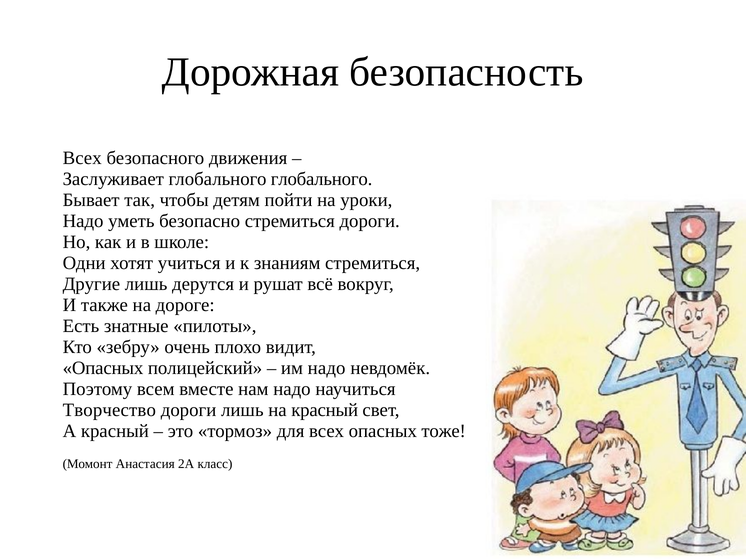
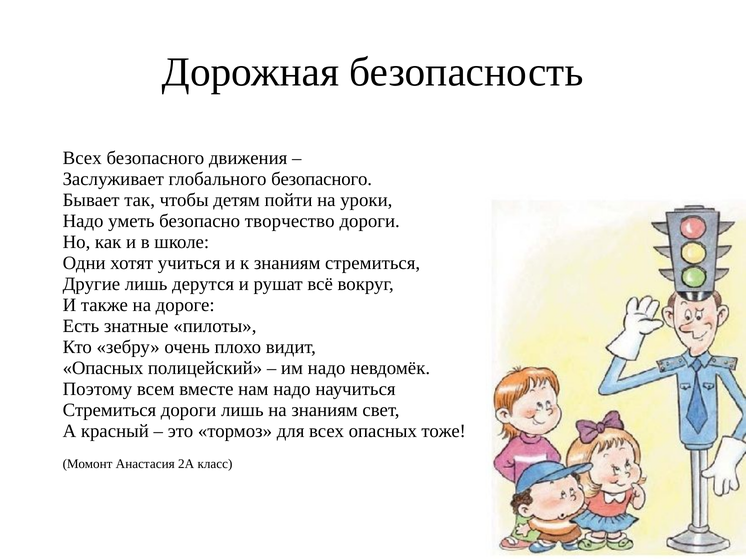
глобального глобального: глобального -> безопасного (322, 179)
безопасно стремиться: стремиться -> творчество (290, 221)
Творчество: Творчество -> Стремиться (109, 410)
на красный: красный -> знаниям (325, 410)
